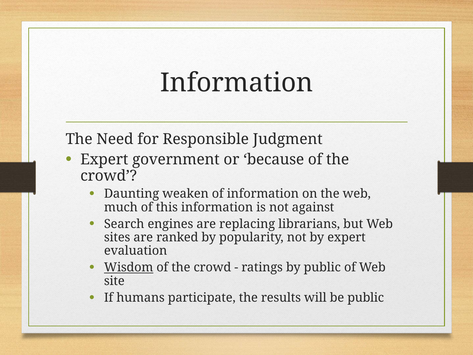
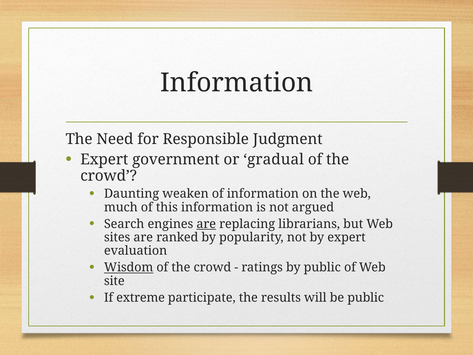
because: because -> gradual (274, 159)
against: against -> argued (313, 207)
are underline: none -> present (206, 224)
humans: humans -> extreme (141, 297)
